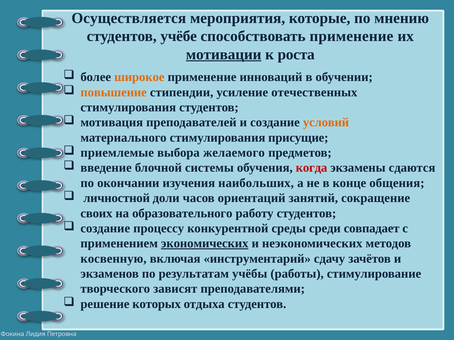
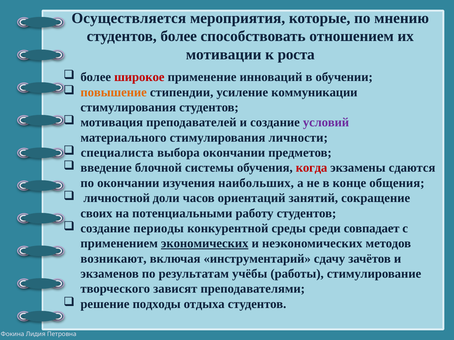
студентов учёбе: учёбе -> более (179, 36)
способствовать применение: применение -> отношением (352, 36)
мотивации underline: present -> none (224, 54)
широкое colour: orange -> red (139, 77)
отечественных: отечественных -> коммуникации (314, 92)
условий colour: orange -> purple (326, 123)
присущие: присущие -> личности (298, 138)
приемлемые: приемлемые -> специалиста (117, 153)
выбора желаемого: желаемого -> окончании (234, 153)
образовательного: образовательного -> потенциальными (182, 214)
процессу: процессу -> периоды (159, 229)
косвенную: косвенную -> возникают (114, 259)
которых: которых -> подходы (157, 304)
